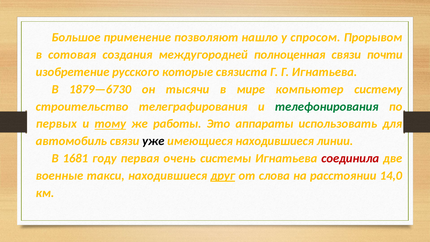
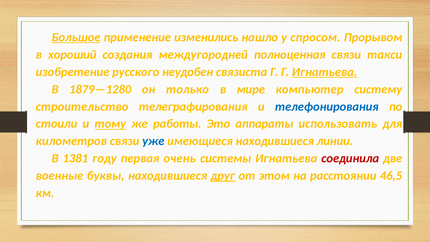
Большое underline: none -> present (76, 37)
позволяют: позволяют -> изменились (206, 37)
сотовая: сотовая -> хороший (72, 55)
почти: почти -> такси (385, 55)
которые: которые -> неудобен (188, 72)
Игнатьева underline: none -> present (324, 72)
1879—6730: 1879—6730 -> 1879—1280 (100, 89)
тысячи: тысячи -> только (187, 89)
телефонирования colour: green -> blue (327, 106)
первых: первых -> стоили (56, 124)
автомобиль: автомобиль -> километров (71, 141)
уже colour: black -> blue (153, 141)
1681: 1681 -> 1381 (75, 158)
такси: такси -> буквы (106, 176)
слова: слова -> этом (274, 176)
14,0: 14,0 -> 46,5 (391, 176)
